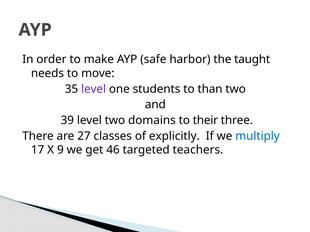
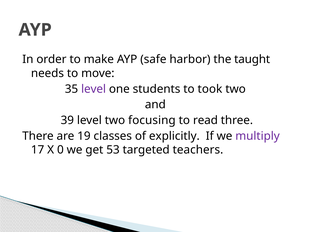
than: than -> took (210, 89)
domains: domains -> focusing (152, 121)
their: their -> read (205, 121)
27: 27 -> 19 (84, 136)
multiply colour: blue -> purple (258, 136)
9: 9 -> 0 (60, 150)
46: 46 -> 53 (113, 150)
